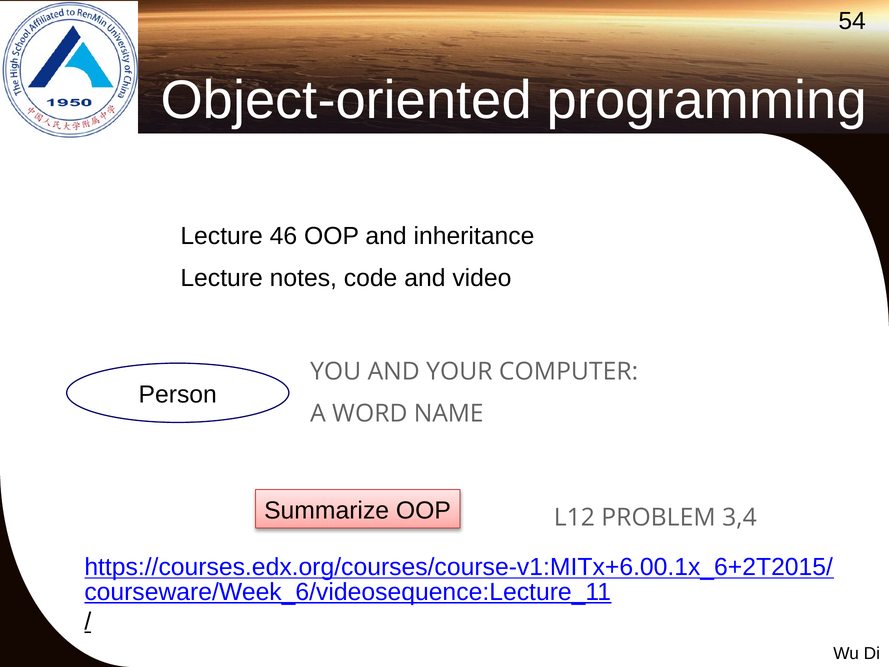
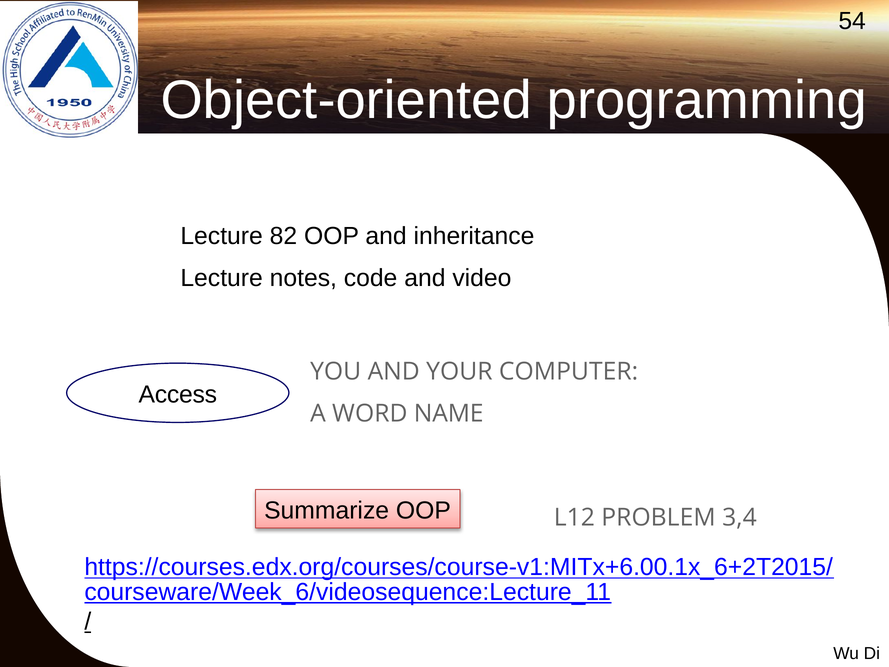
46: 46 -> 82 (283, 236)
Person: Person -> Access (178, 394)
